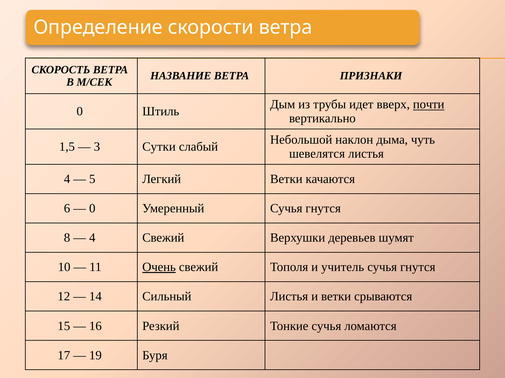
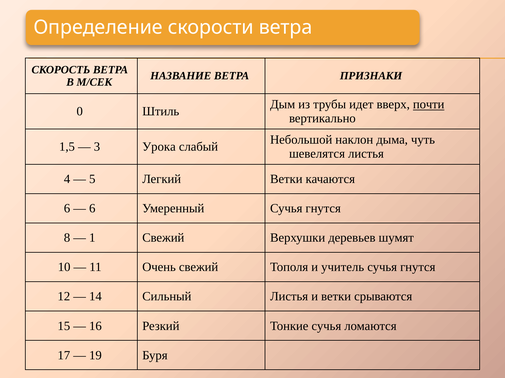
Сутки: Сутки -> Урока (159, 147)
0: 0 -> 6 (92, 209)
4: 4 -> 1 (92, 238)
Очень underline: present -> none (159, 268)
